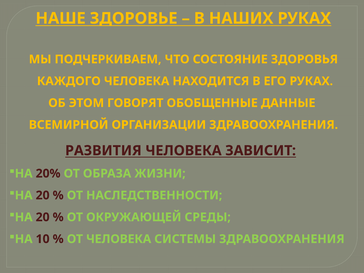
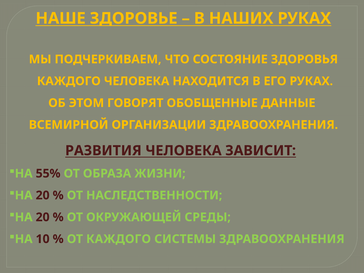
20%: 20% -> 55% (48, 174)
ОТ ЧЕЛОВЕКА: ЧЕЛОВЕКА -> КАЖДОГО (119, 239)
